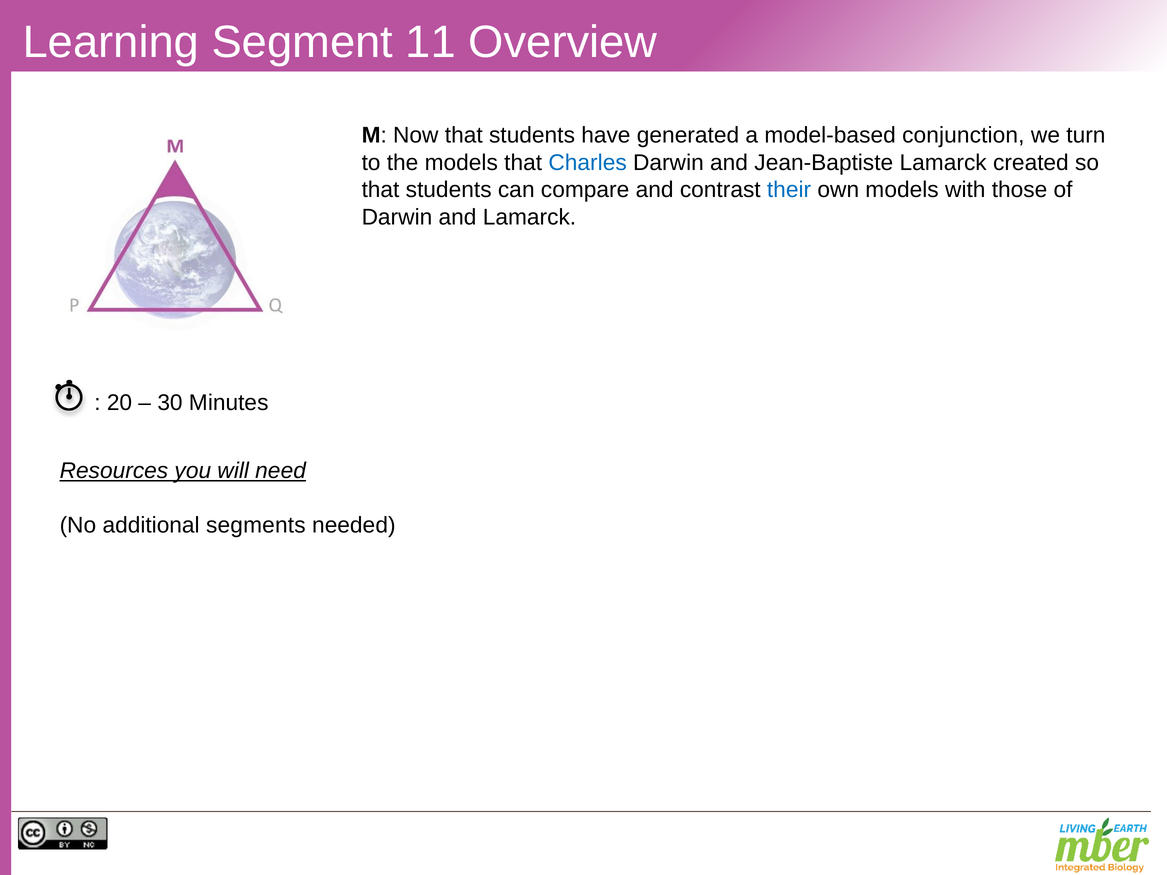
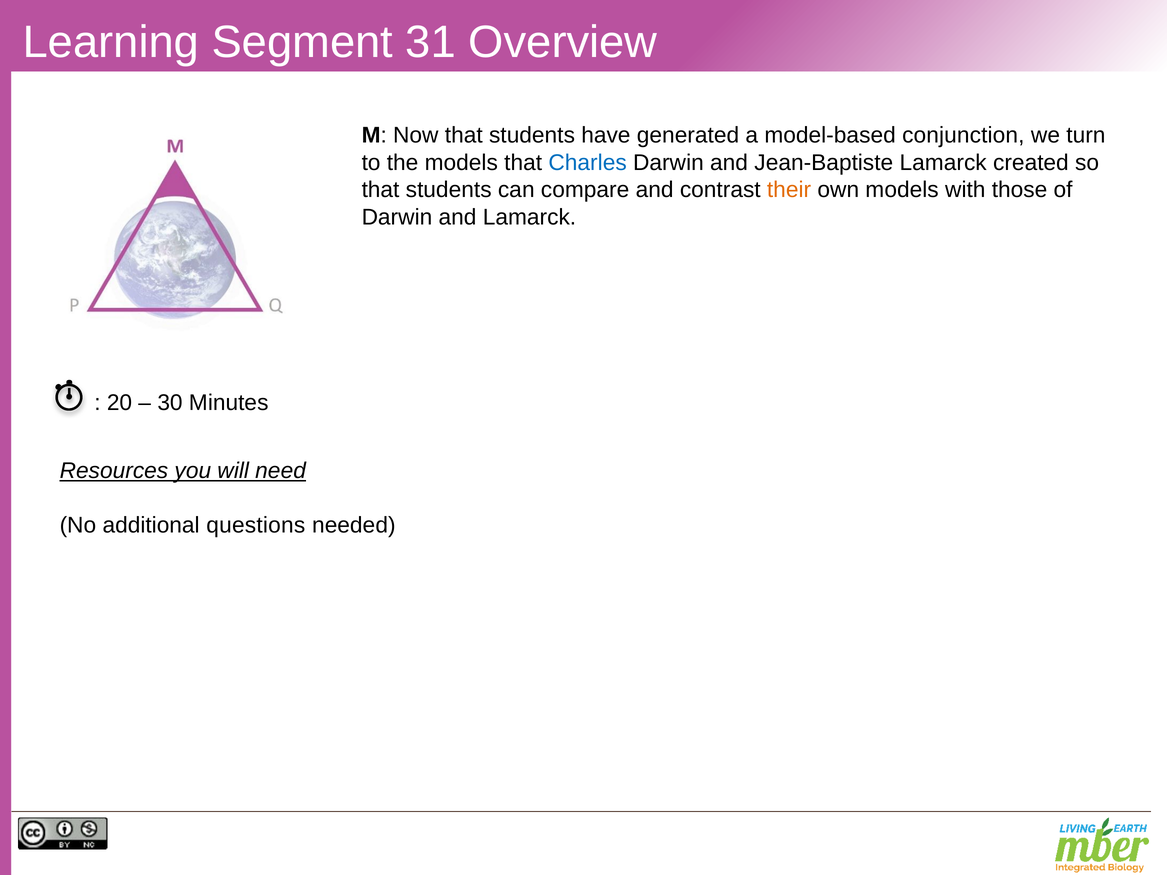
11: 11 -> 31 (431, 42)
their colour: blue -> orange (789, 190)
segments: segments -> questions (256, 525)
